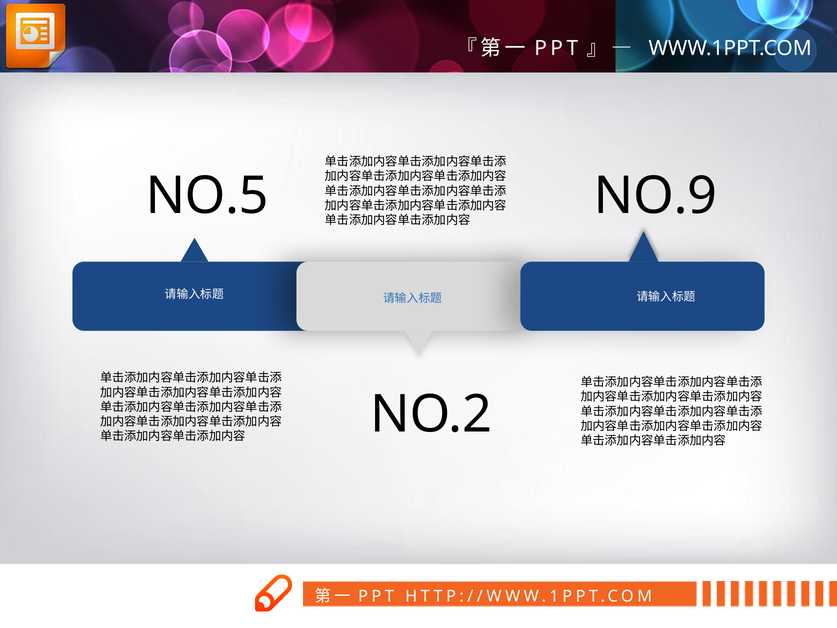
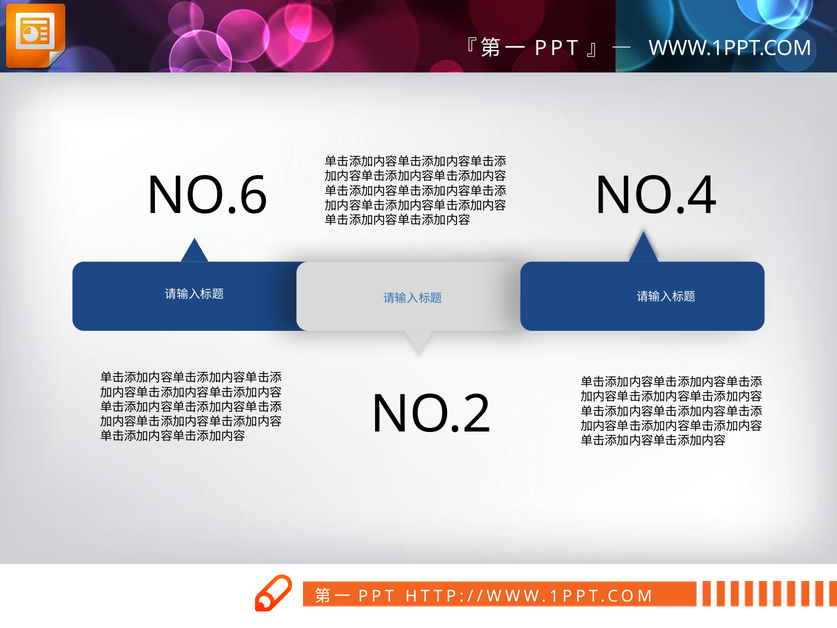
NO.9: NO.9 -> NO.4 (655, 196)
NO.5: NO.5 -> NO.6 (207, 196)
